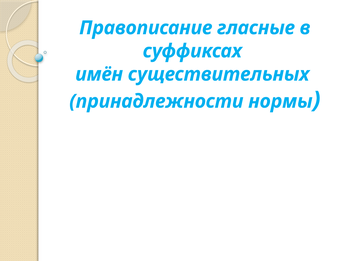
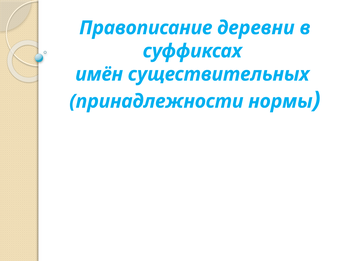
гласные: гласные -> деревни (256, 28)
